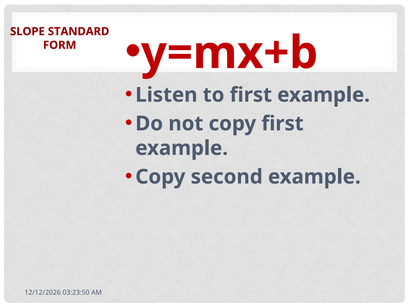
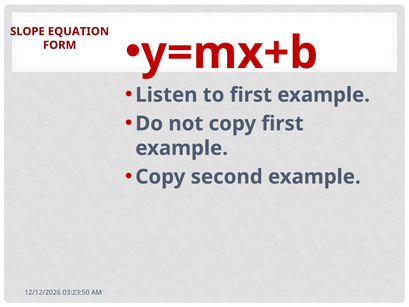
STANDARD: STANDARD -> EQUATION (78, 31)
